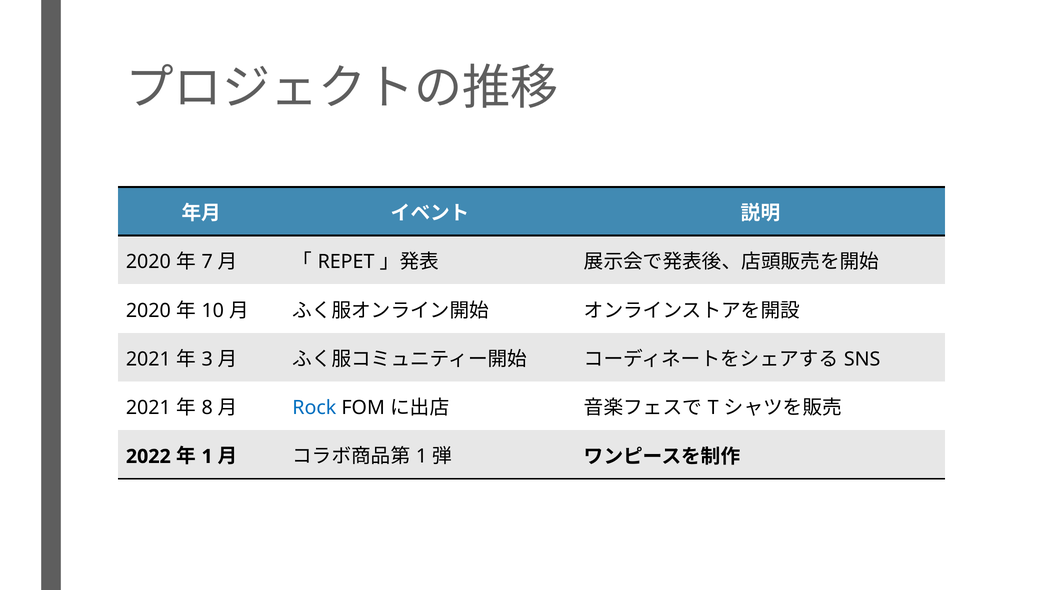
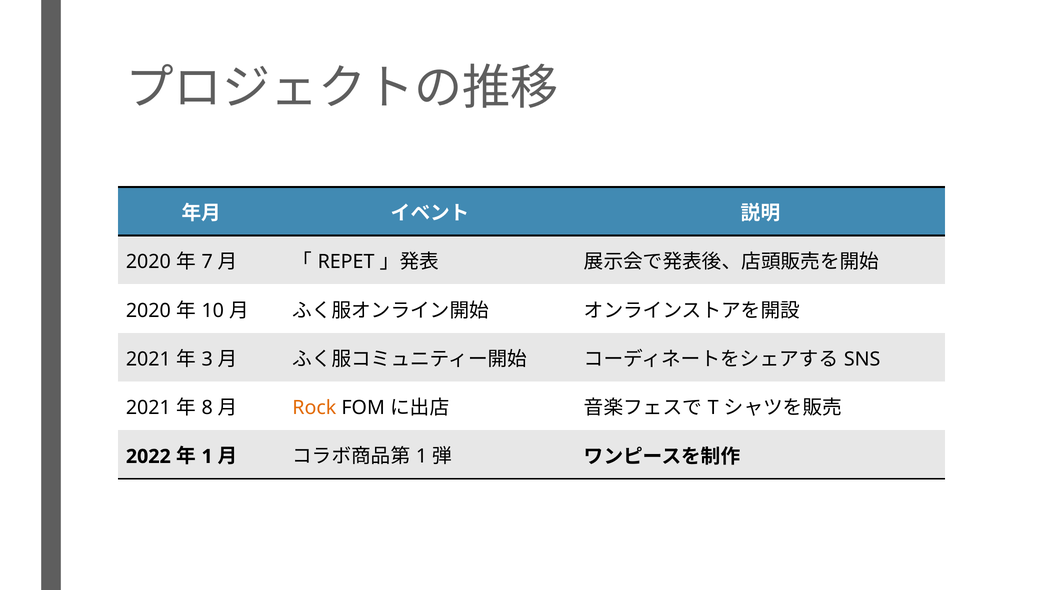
Rock colour: blue -> orange (314, 408)
